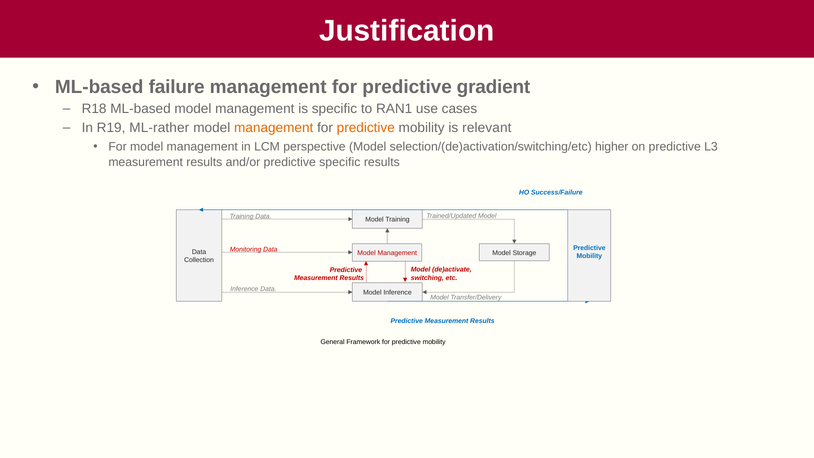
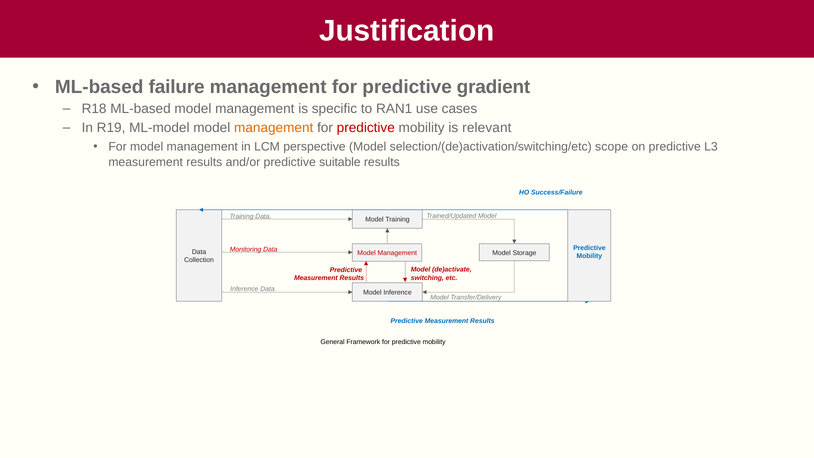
ML-rather: ML-rather -> ML-model (159, 128)
predictive colour: orange -> red (366, 128)
higher: higher -> scope (612, 147)
predictive specific: specific -> suitable (340, 162)
